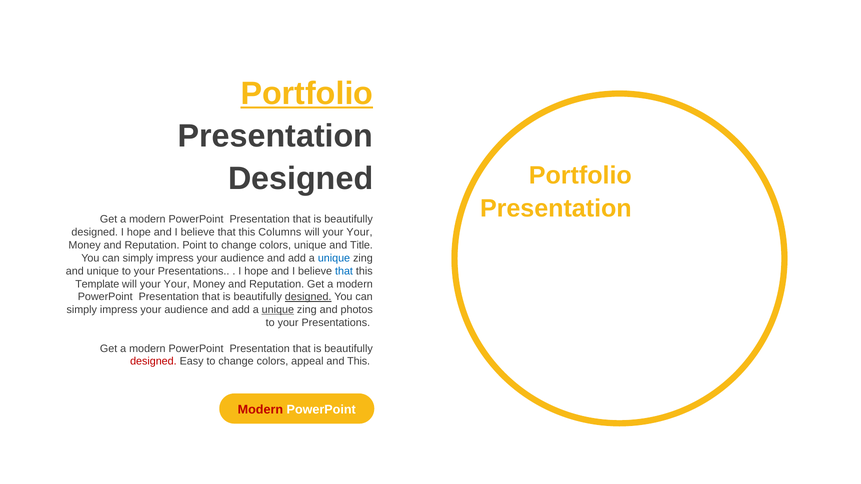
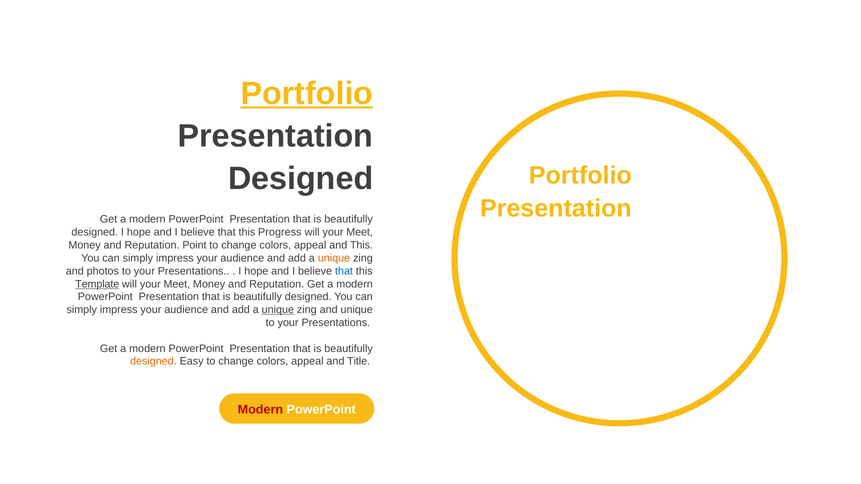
Columns: Columns -> Progress (280, 232)
Your: Your -> Meet (360, 232)
unique: unique -> appeal (310, 245)
and Title: Title -> This (361, 245)
unique colour: blue -> orange (334, 258)
and unique: unique -> photos (103, 271)
Template underline: none -> present (97, 284)
Your: Your -> Meet (177, 284)
designed underline: present -> none (308, 297)
and photos: photos -> unique (357, 310)
designed colour: red -> orange (153, 362)
and This: This -> Title (359, 362)
